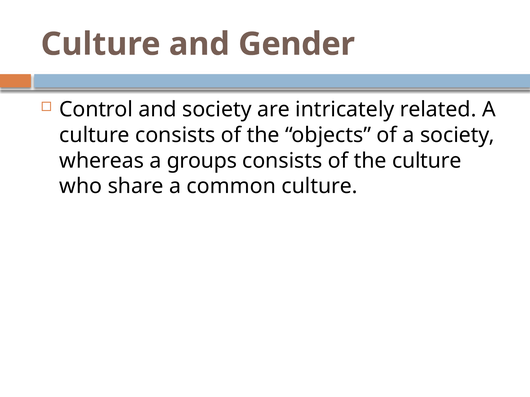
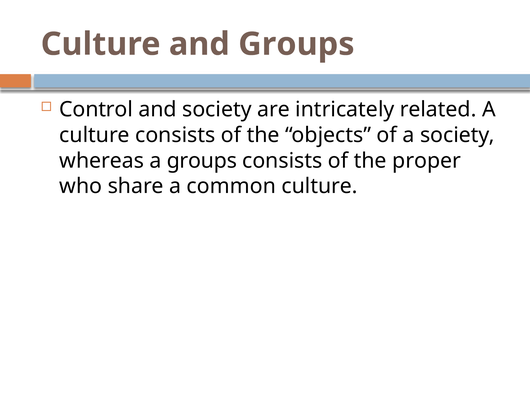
and Gender: Gender -> Groups (296, 44)
the culture: culture -> proper (427, 161)
